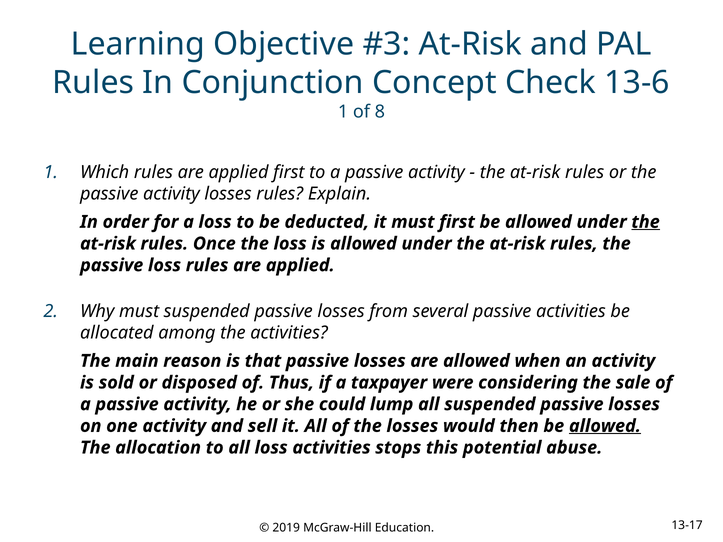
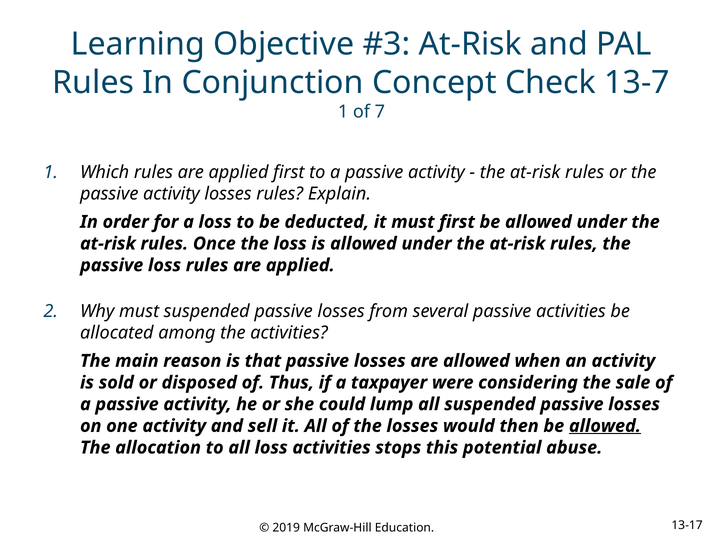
13-6: 13-6 -> 13-7 (637, 83)
8: 8 -> 7 (380, 112)
the underline: present -> none (646, 222)
